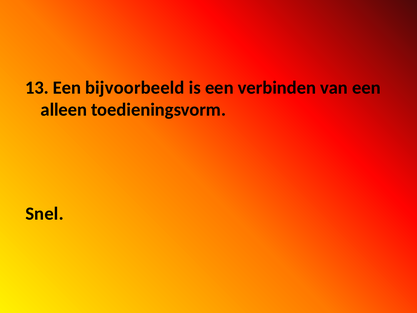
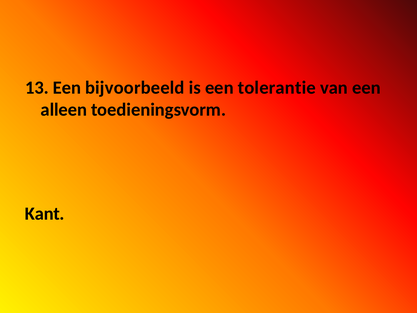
verbinden: verbinden -> tolerantie (277, 87)
Snel: Snel -> Kant (45, 214)
